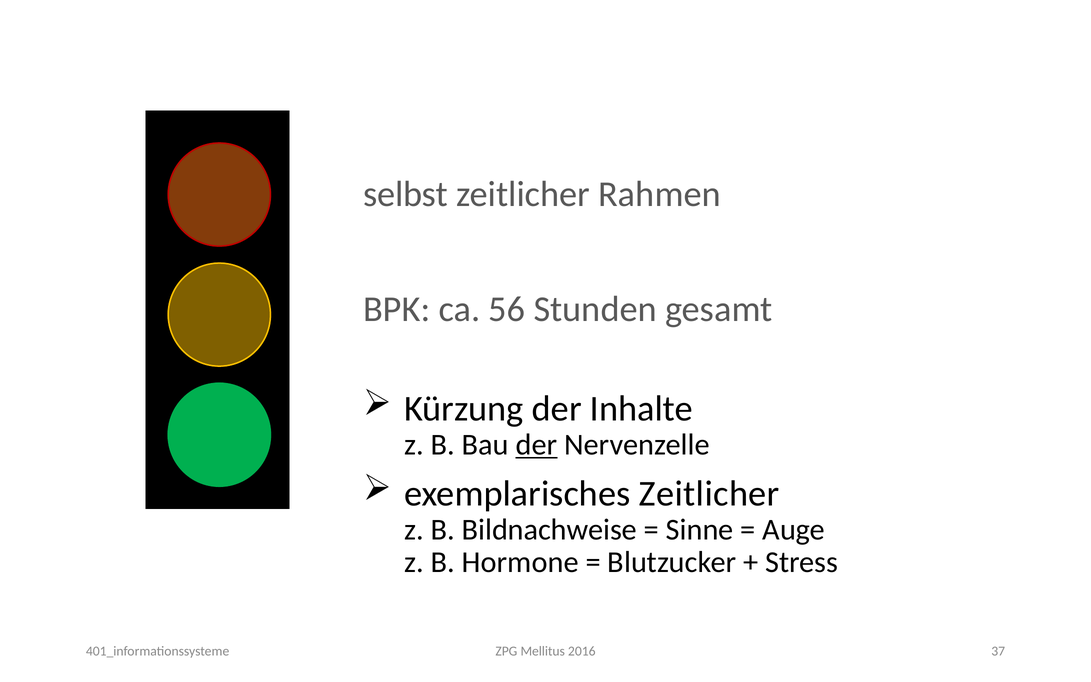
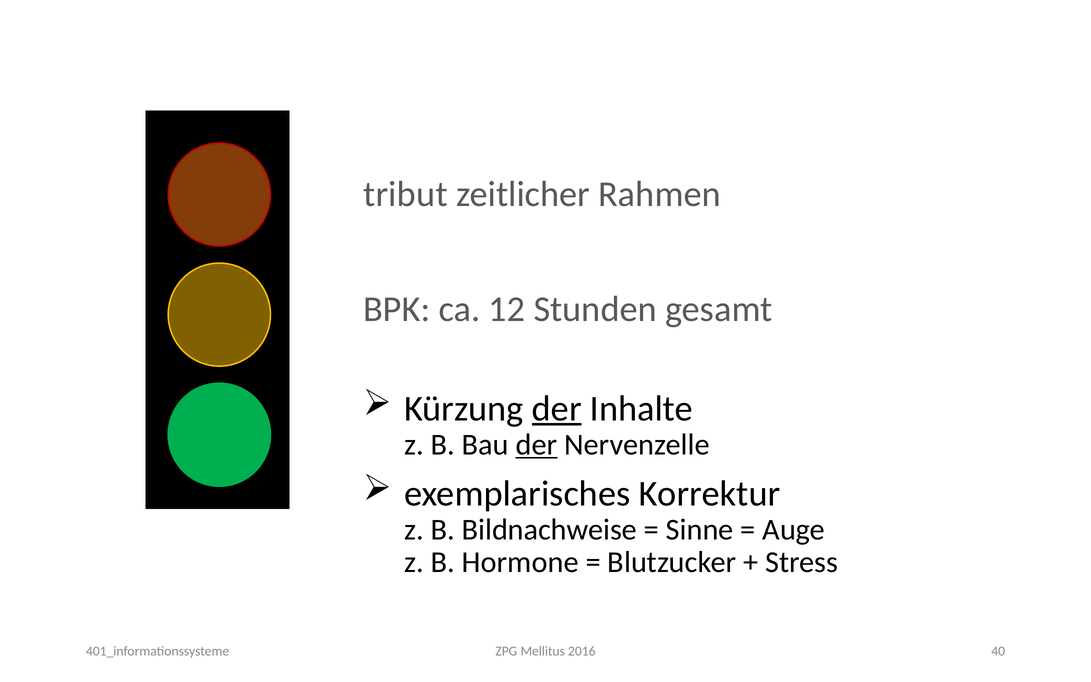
selbst: selbst -> tribut (405, 194)
56: 56 -> 12 (507, 309)
der underline: none -> present (557, 409)
exemplarisches Zeitlicher: Zeitlicher -> Korrektur (709, 494)
37: 37 -> 40 (998, 651)
